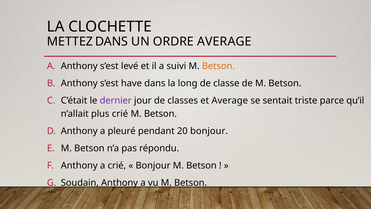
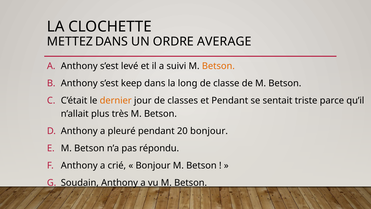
have: have -> keep (131, 83)
dernier colour: purple -> orange (116, 100)
et Average: Average -> Pendant (230, 100)
plus crié: crié -> très (120, 114)
